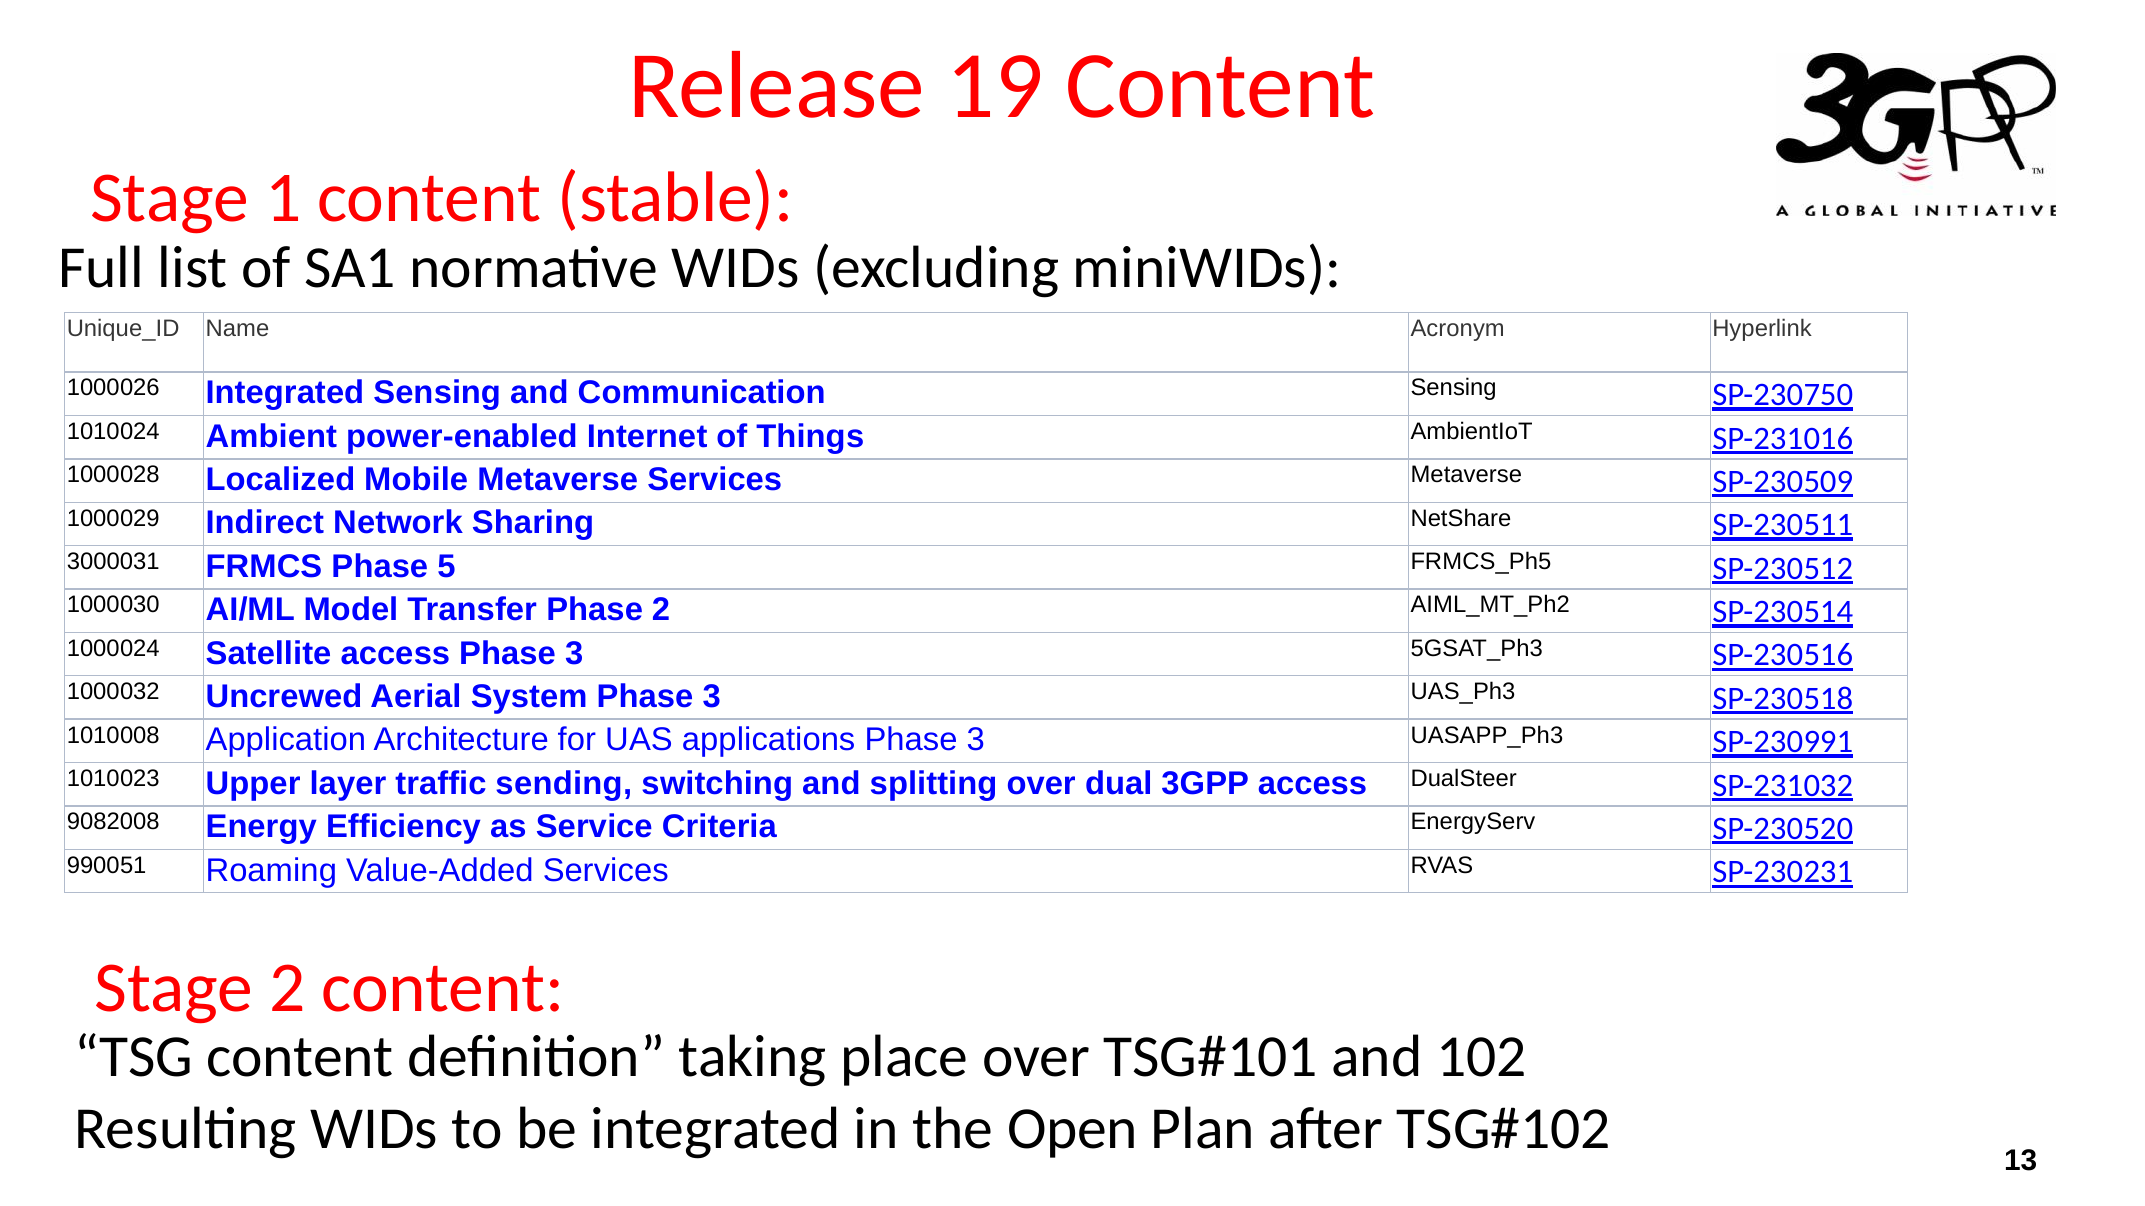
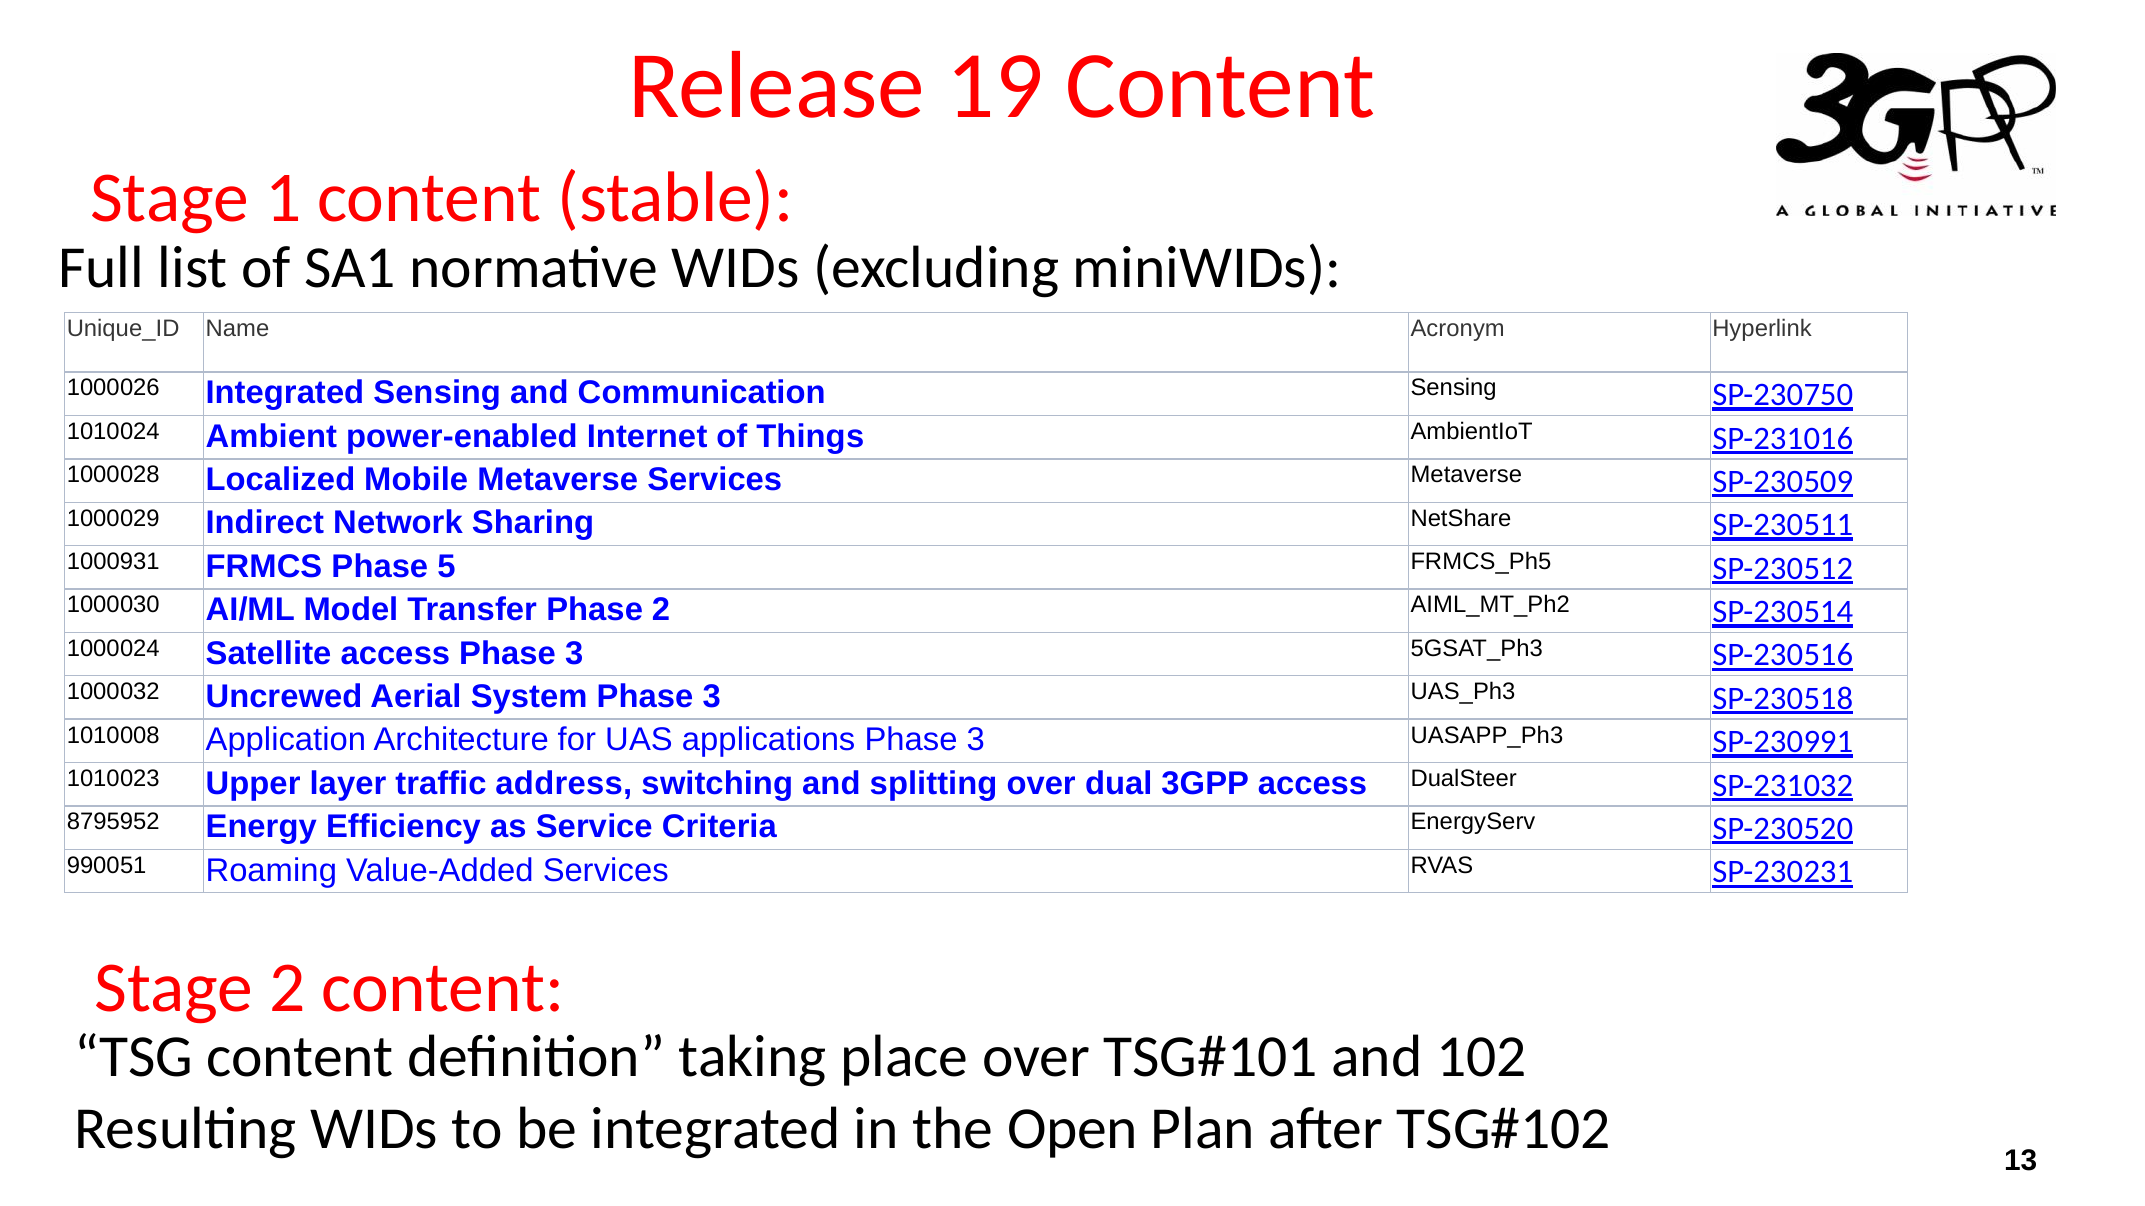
3000031: 3000031 -> 1000931 (113, 562)
sending: sending -> address (564, 784)
9082008: 9082008 -> 8795952 (113, 822)
